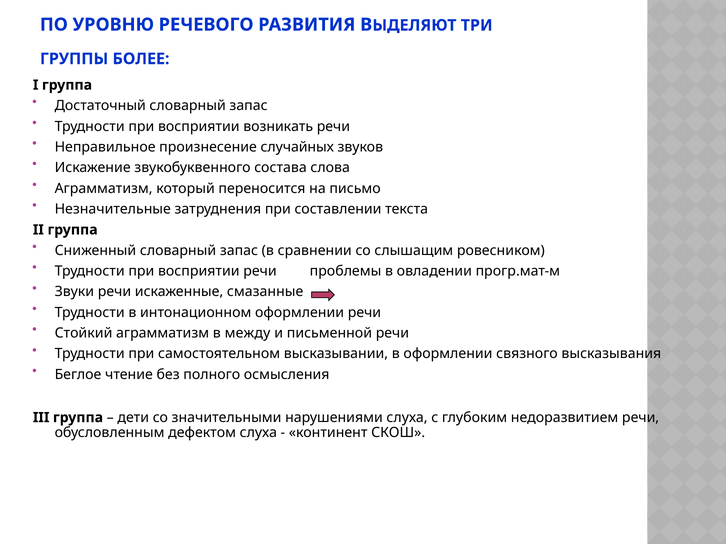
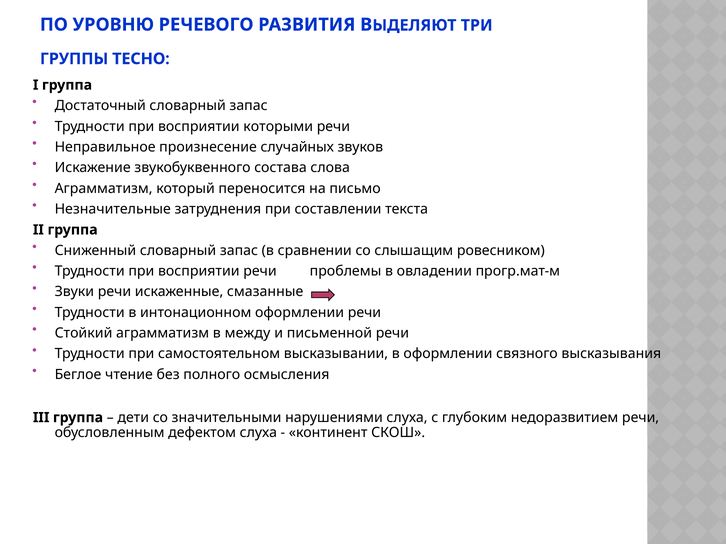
БОЛЕЕ: БОЛЕЕ -> ТЕСНО (141, 59)
возникать: возникать -> которыми (278, 127)
